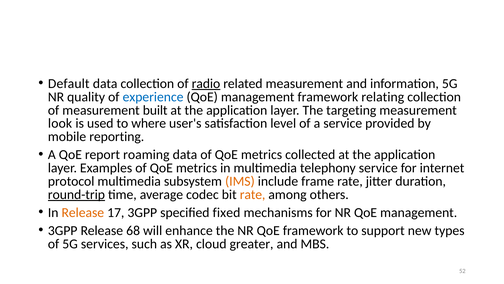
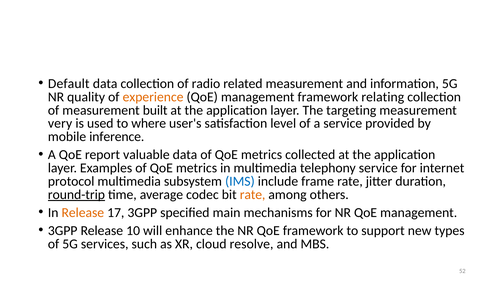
radio underline: present -> none (206, 83)
experience colour: blue -> orange (153, 97)
look: look -> very (60, 123)
reporting: reporting -> inference (117, 137)
roaming: roaming -> valuable (146, 154)
IMS colour: orange -> blue (240, 181)
fixed: fixed -> main (227, 212)
68: 68 -> 10 (133, 230)
greater: greater -> resolve (252, 243)
